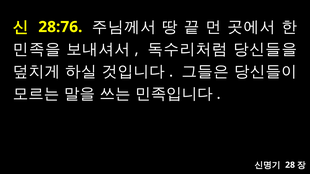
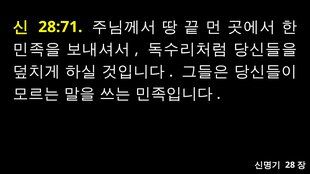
28:76: 28:76 -> 28:71 (60, 27)
